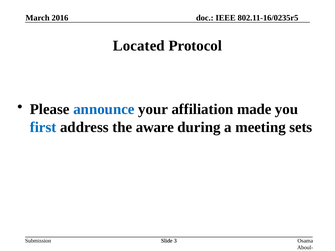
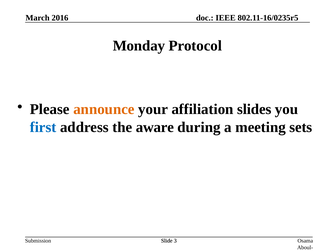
Located: Located -> Monday (139, 46)
announce colour: blue -> orange (104, 109)
made: made -> slides (254, 109)
